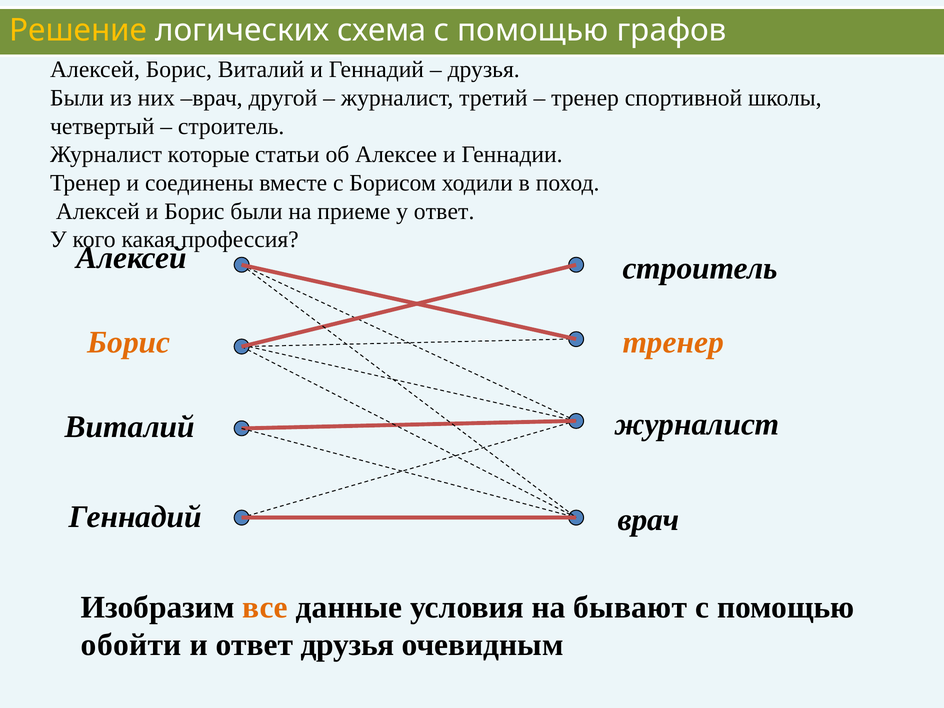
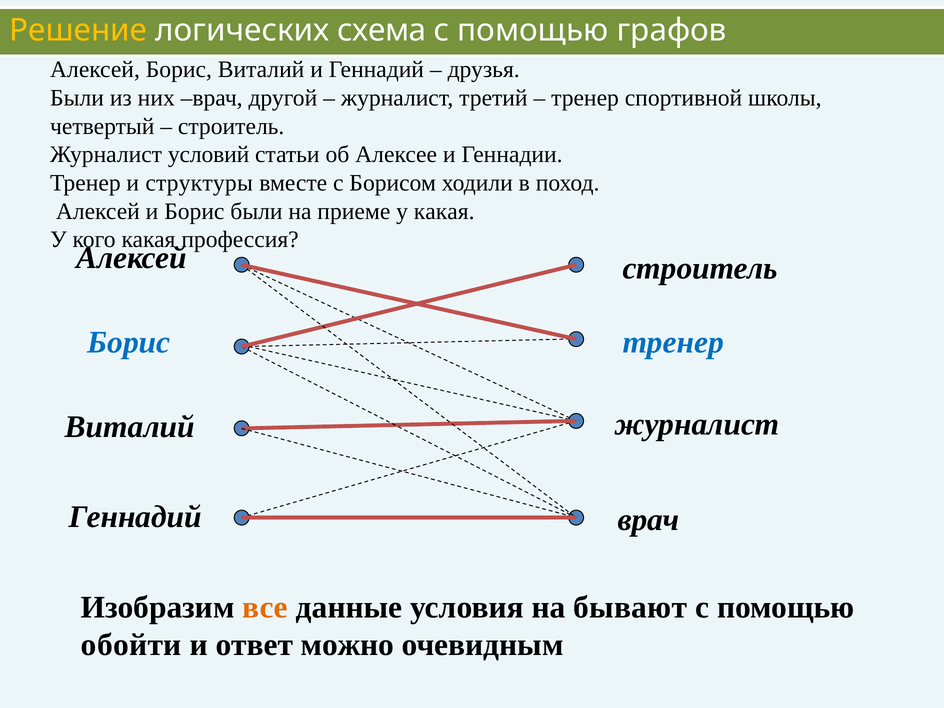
которые: которые -> условий (209, 155)
соединены: соединены -> структуры (199, 183)
у ответ: ответ -> какая (444, 211)
Борис colour: orange -> blue (129, 342)
тренер colour: orange -> blue (673, 342)
ответ друзья: друзья -> можно (347, 645)
